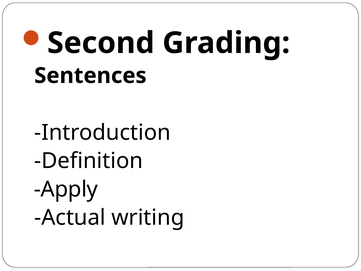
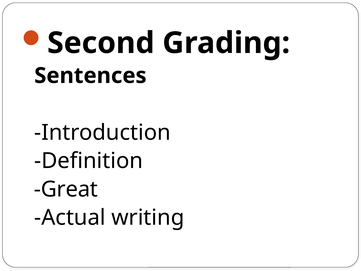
Apply: Apply -> Great (66, 189)
